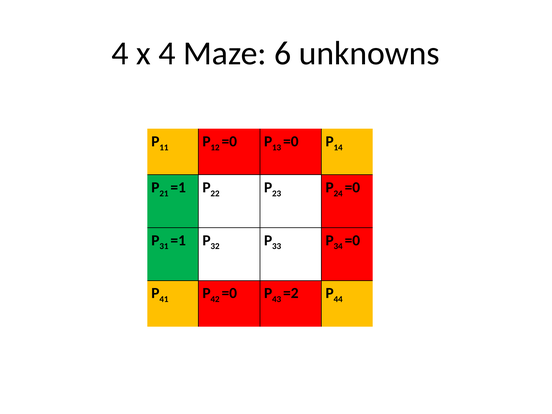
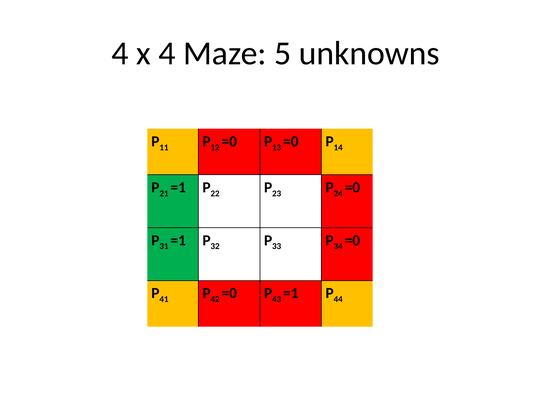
6: 6 -> 5 (283, 53)
=2: =2 -> =1 (291, 293)
